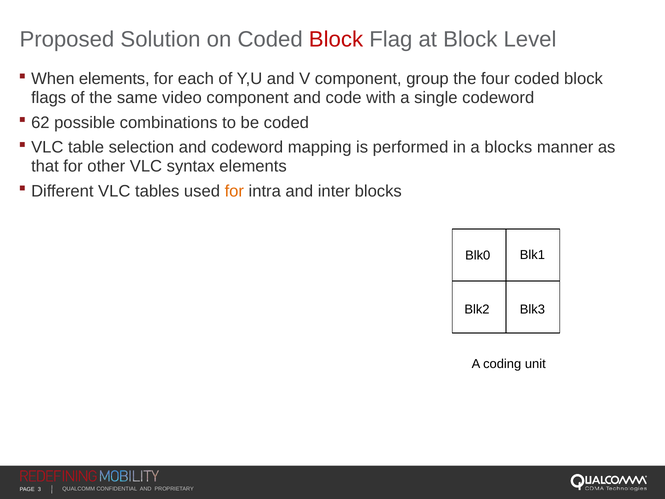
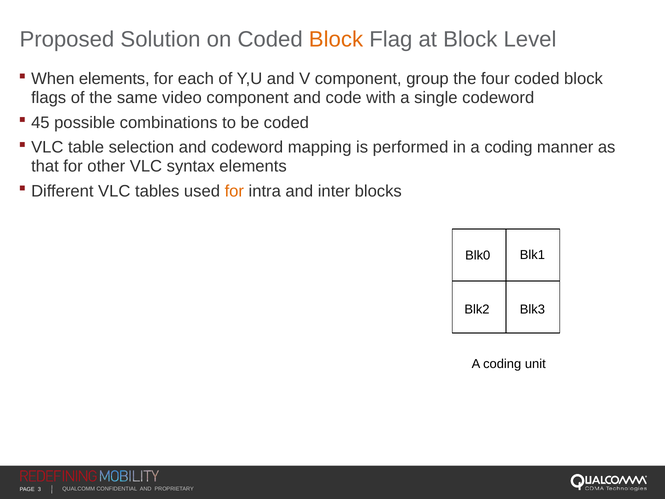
Block colour: red -> orange (336, 39)
62: 62 -> 45 (40, 122)
in a blocks: blocks -> coding (508, 147)
